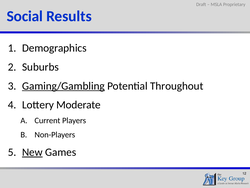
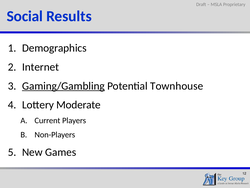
Suburbs: Suburbs -> Internet (40, 67)
Throughout: Throughout -> Townhouse (177, 86)
New underline: present -> none (32, 152)
